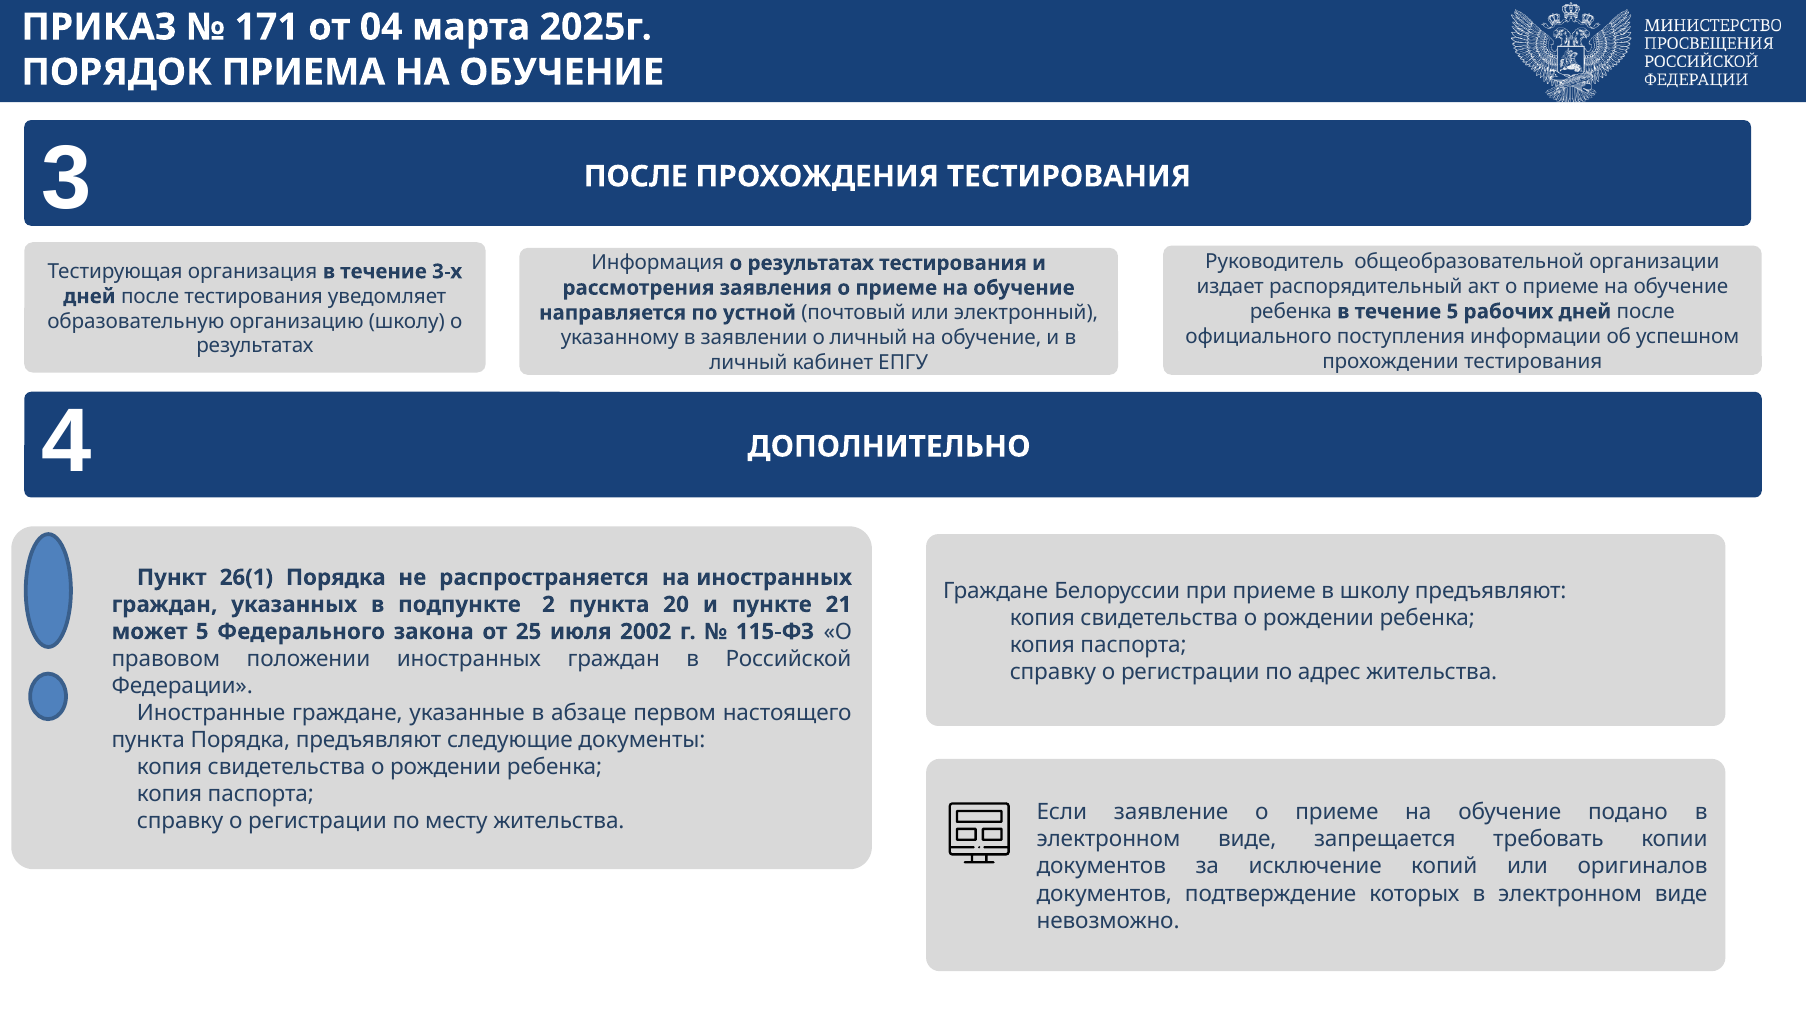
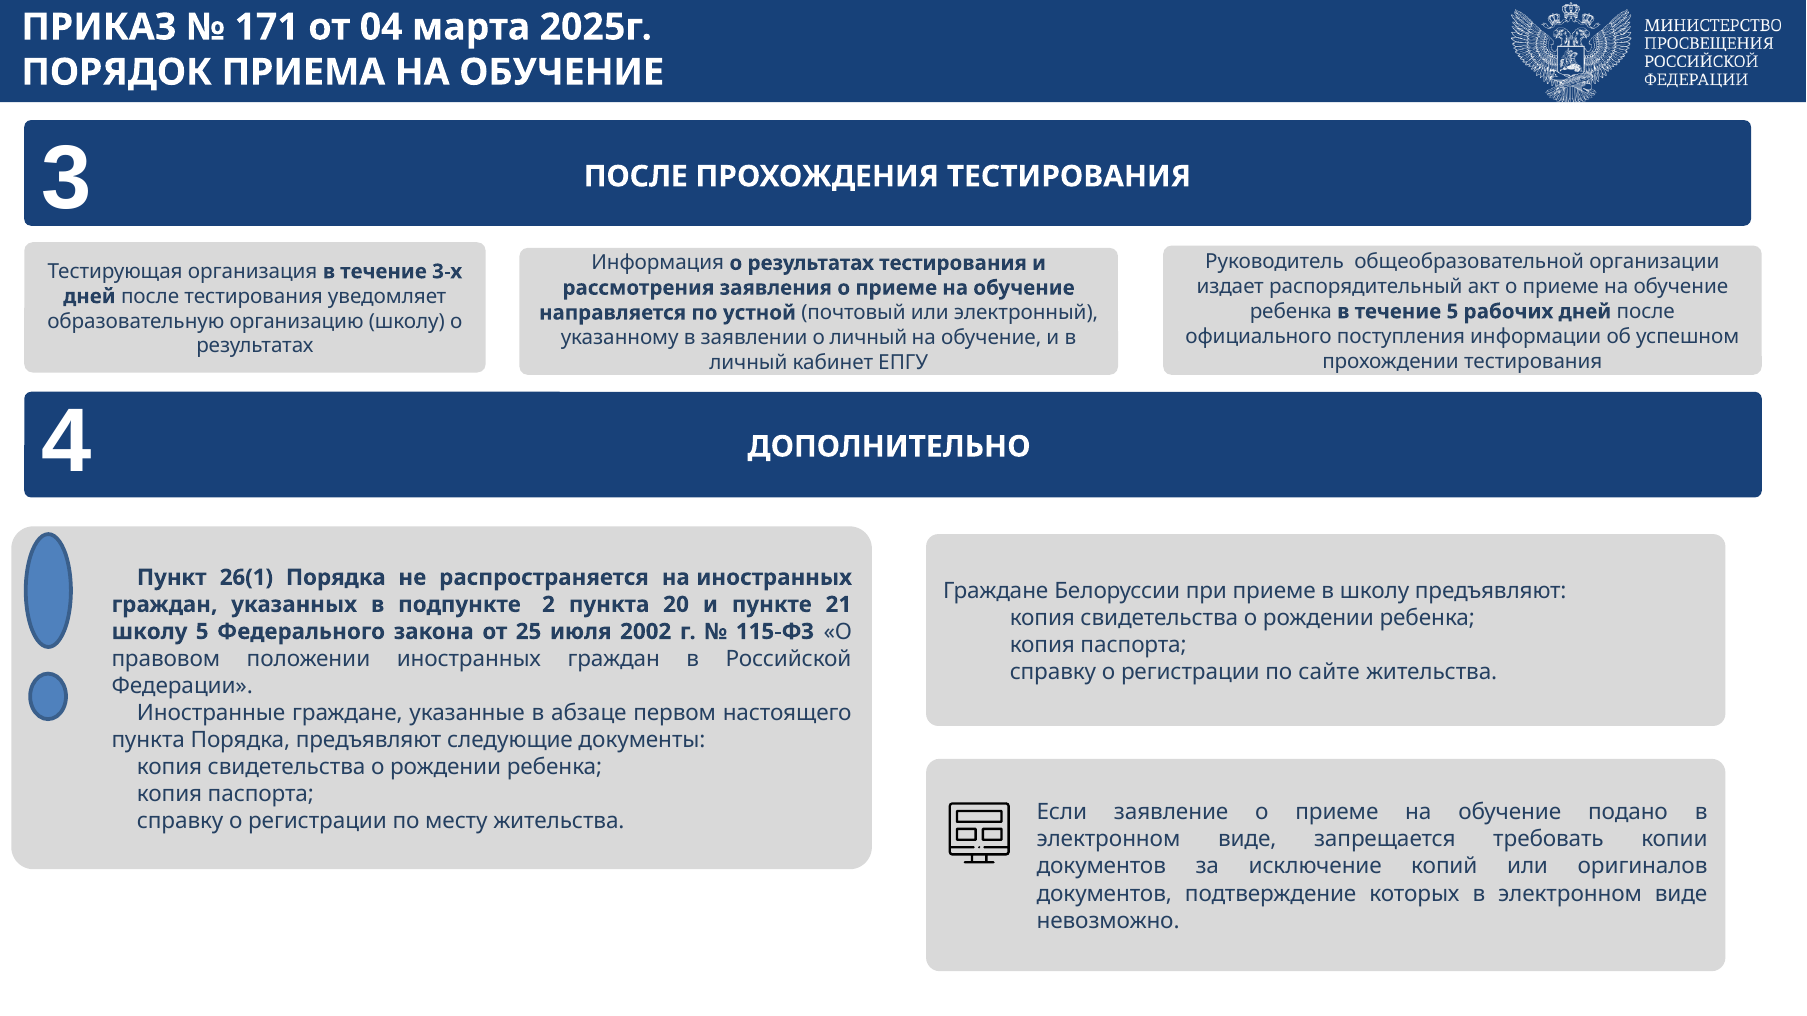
может: может -> школу (150, 632)
адрес: адрес -> сайте (1329, 672)
